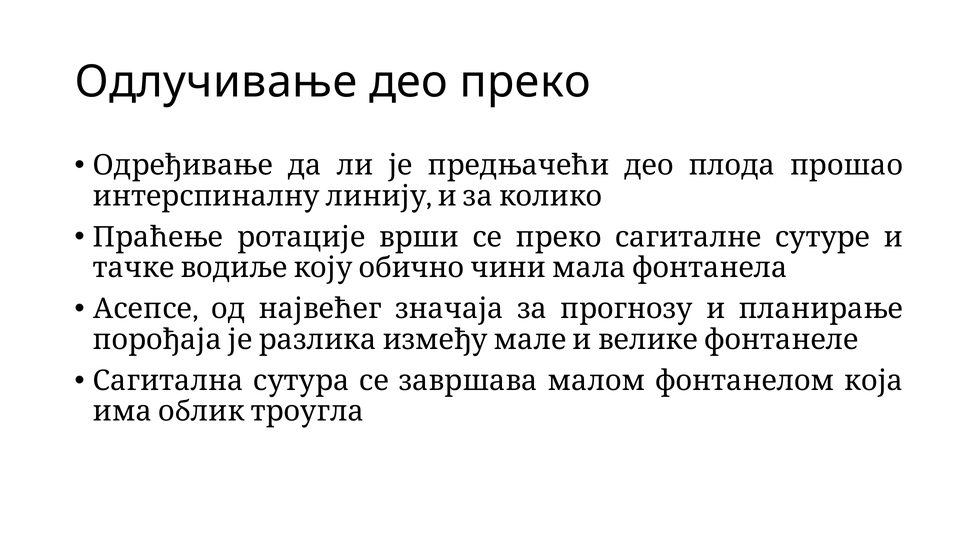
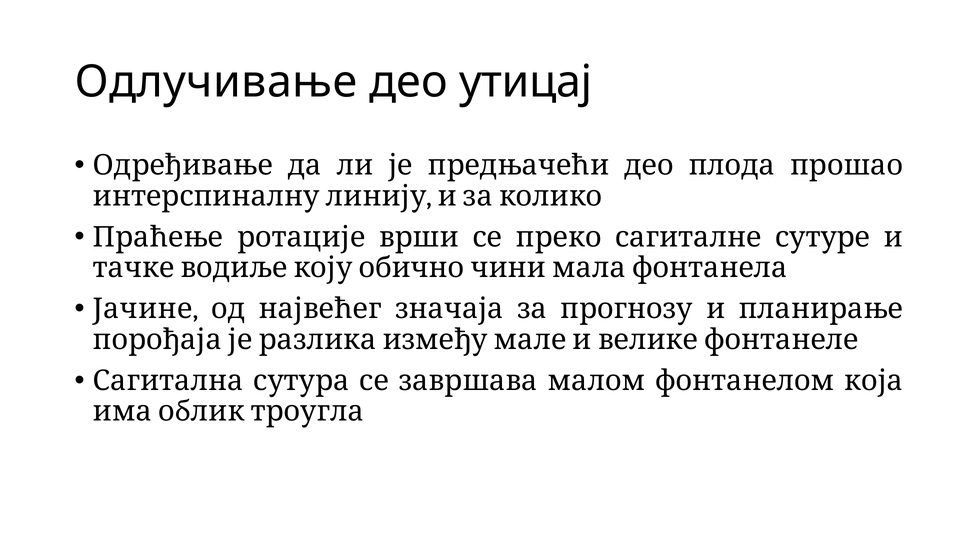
део преко: преко -> утицај (526, 82)
Асепсе: Асепсе -> Јачине (143, 309)
